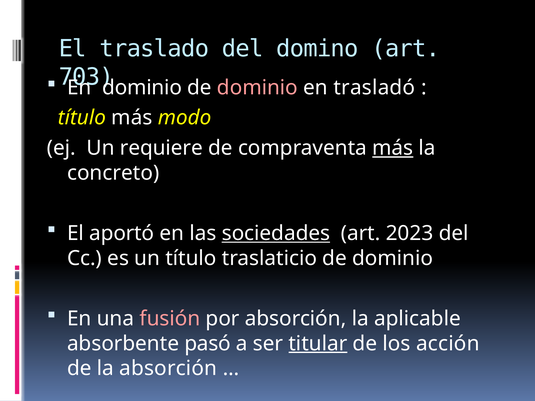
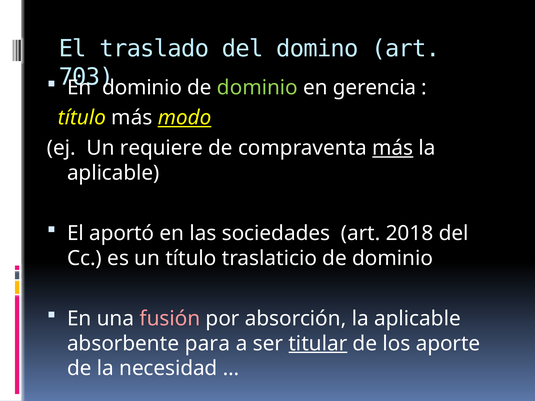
dominio colour: pink -> light green (257, 88)
trasladó: trasladó -> gerencia (375, 88)
modo underline: none -> present (185, 118)
concreto: concreto -> aplicable (113, 173)
sociedades underline: present -> none (276, 233)
2023: 2023 -> 2018 (410, 233)
pasó: pasó -> para (207, 344)
acción: acción -> aporte (448, 344)
la absorción: absorción -> necesidad (168, 369)
